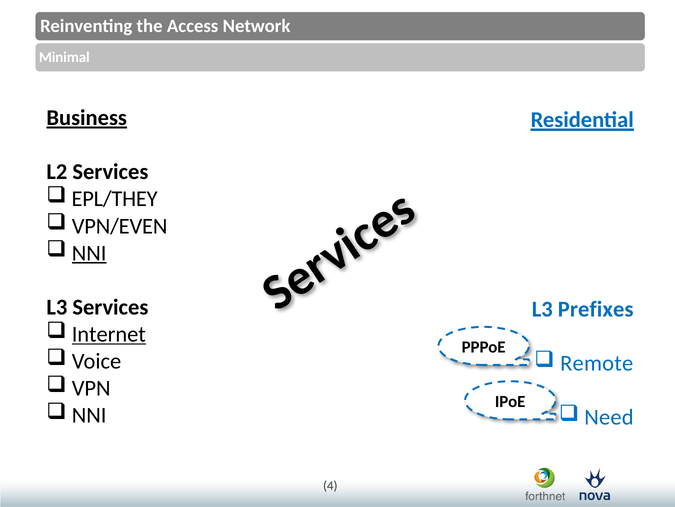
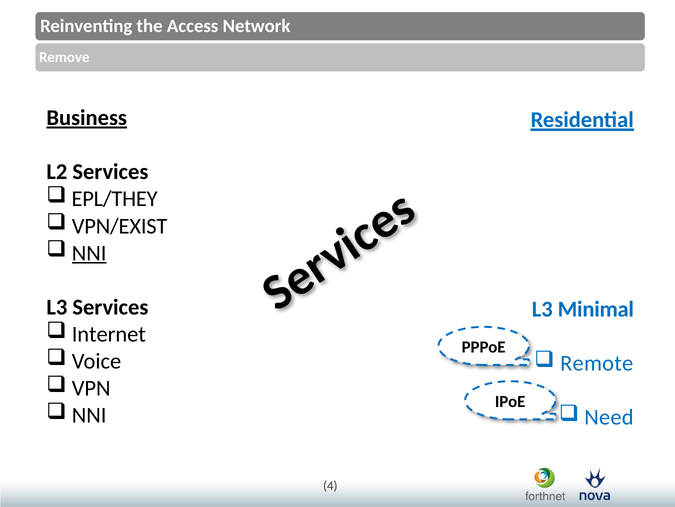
Minimal: Minimal -> Remove (64, 57)
VPN/EVEN: VPN/EVEN -> VPN/EXIST (120, 226)
Prefixes: Prefixes -> Minimal (596, 309)
Internet underline: present -> none (109, 334)
